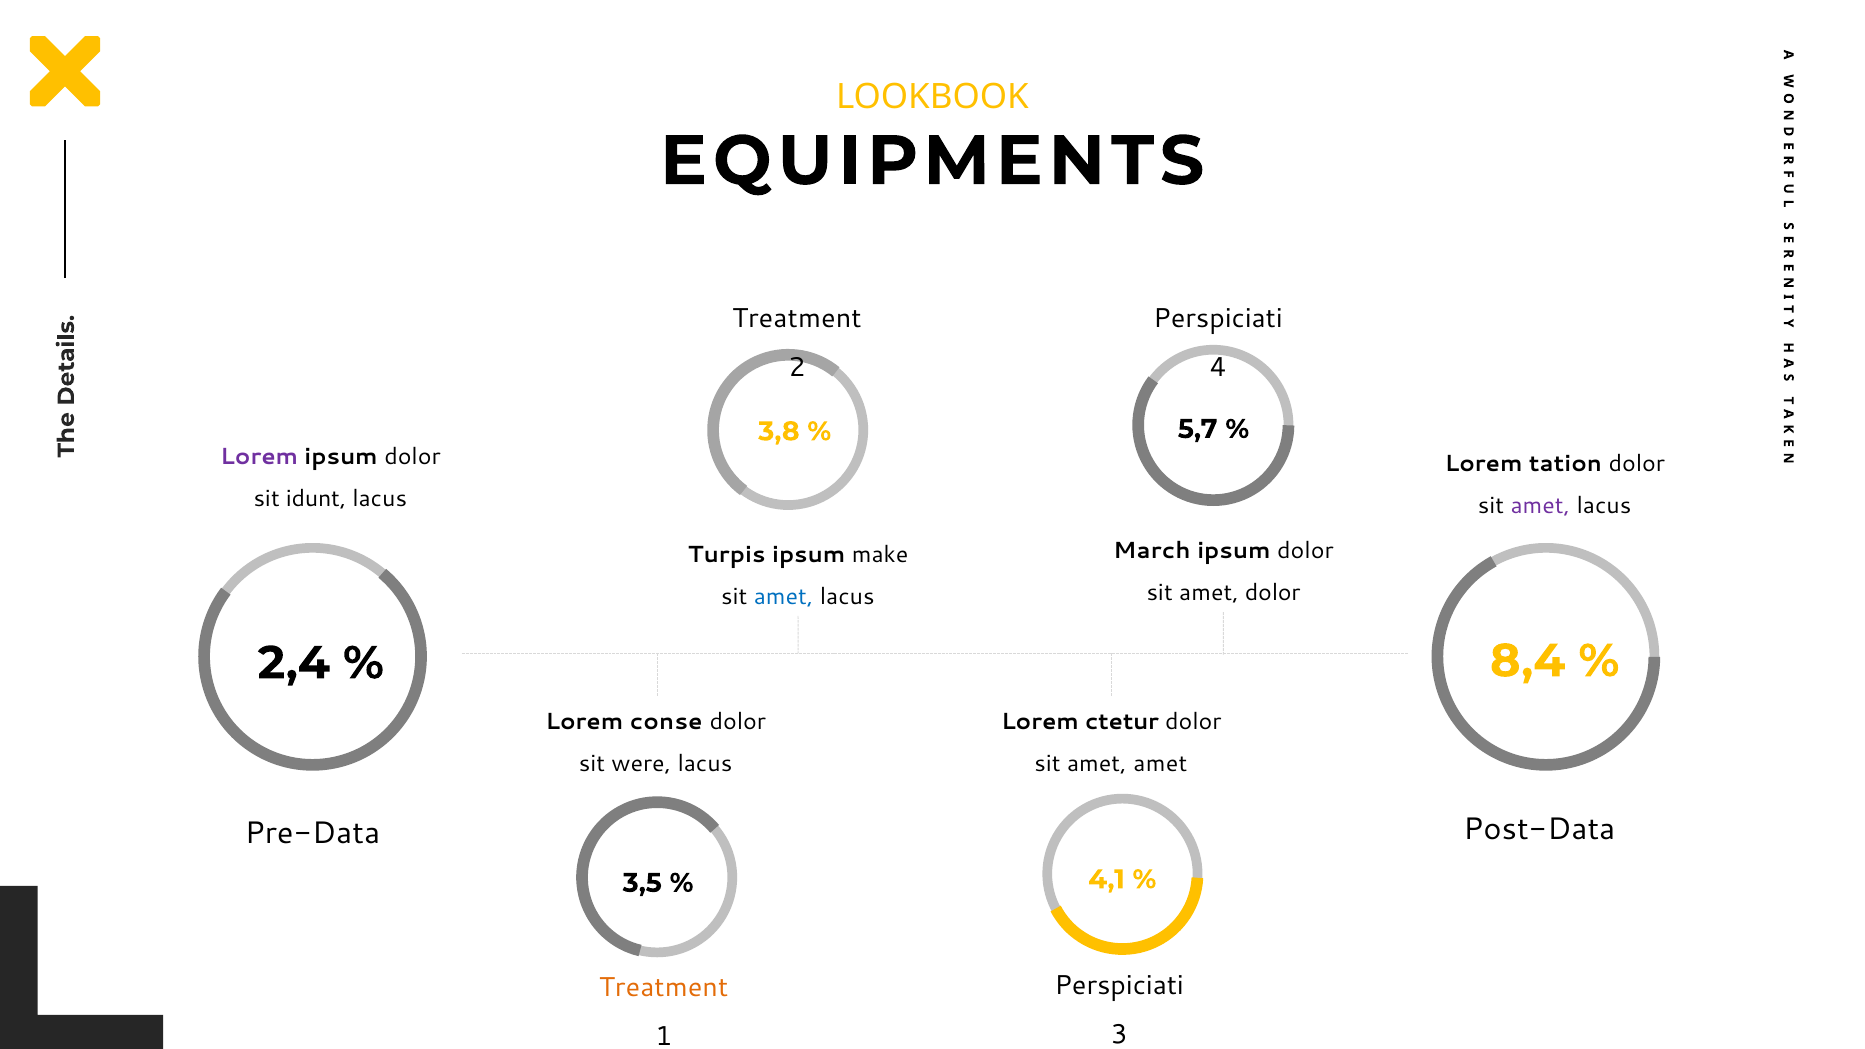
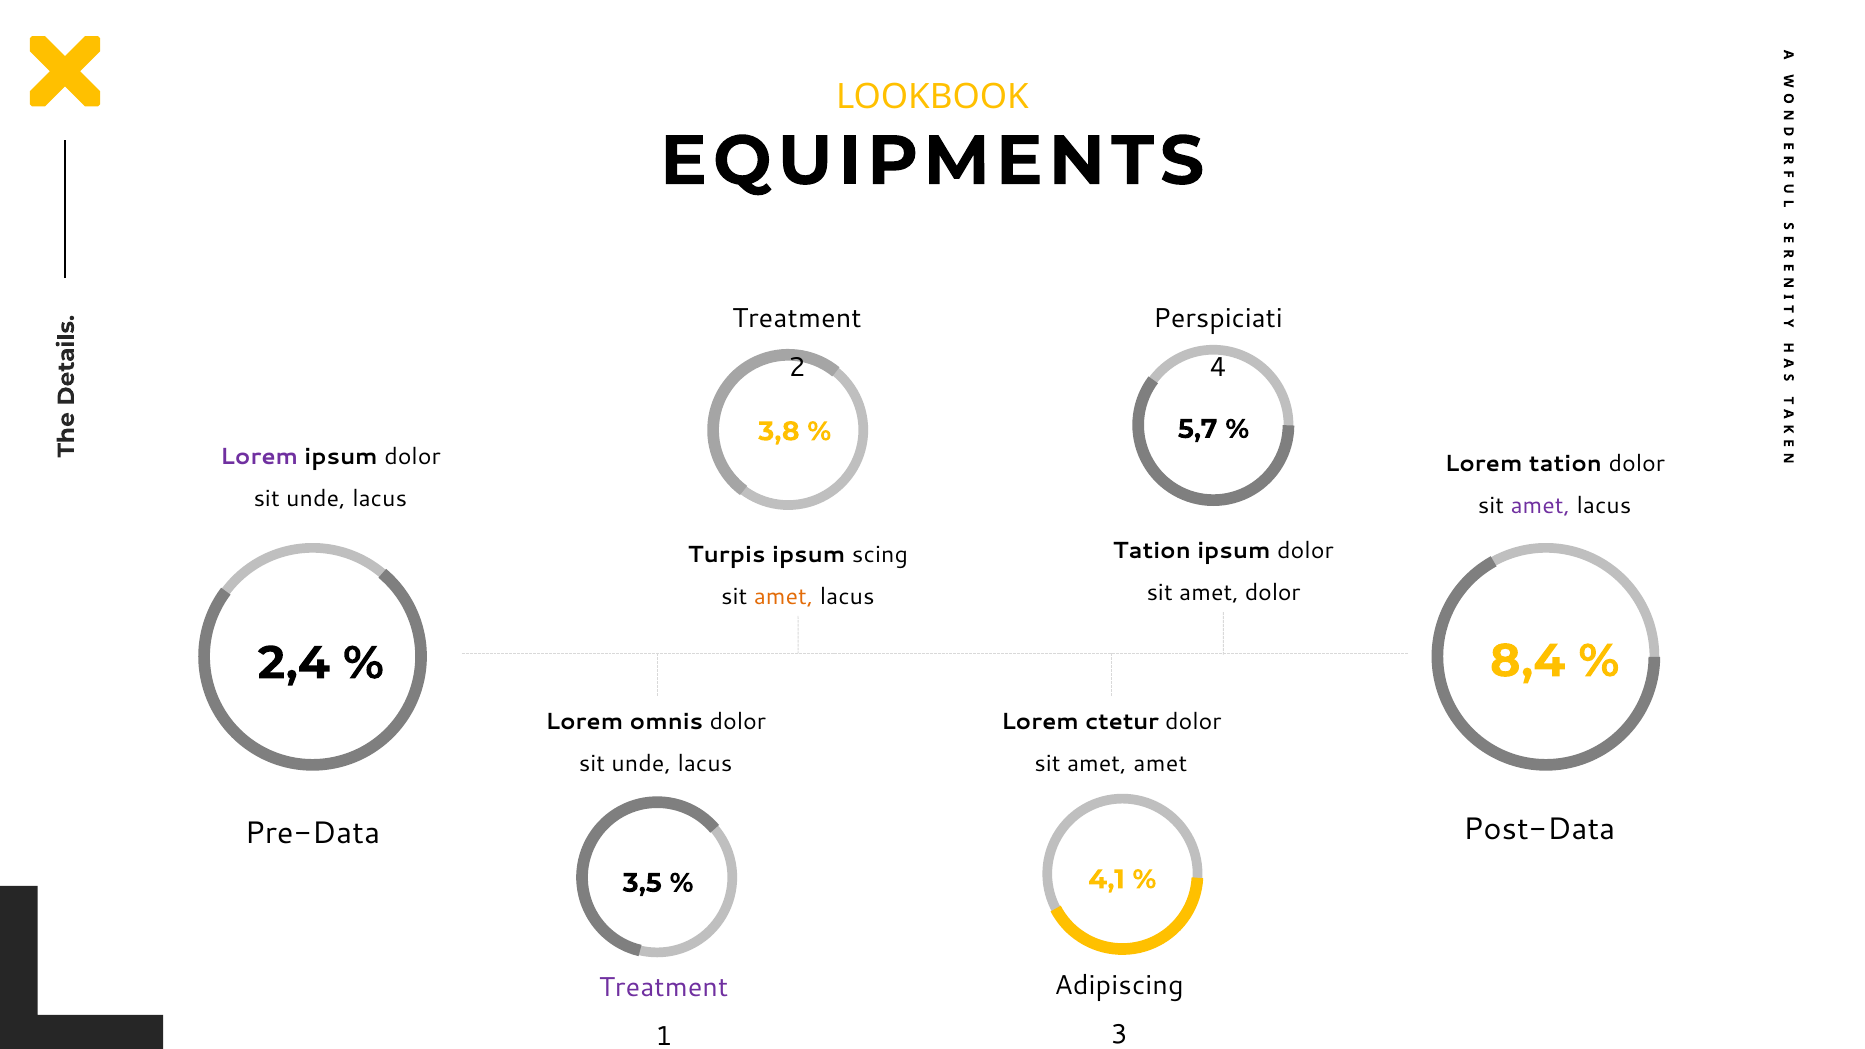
idunt: idunt -> unde (316, 498)
March: March -> Tation (1152, 551)
make: make -> scing (880, 555)
amet colour: blue -> orange (784, 597)
conse: conse -> omnis (666, 722)
were: were -> unde (641, 764)
Perspiciati: Perspiciati -> Adipiscing (1119, 986)
Treatment colour: orange -> purple (664, 987)
